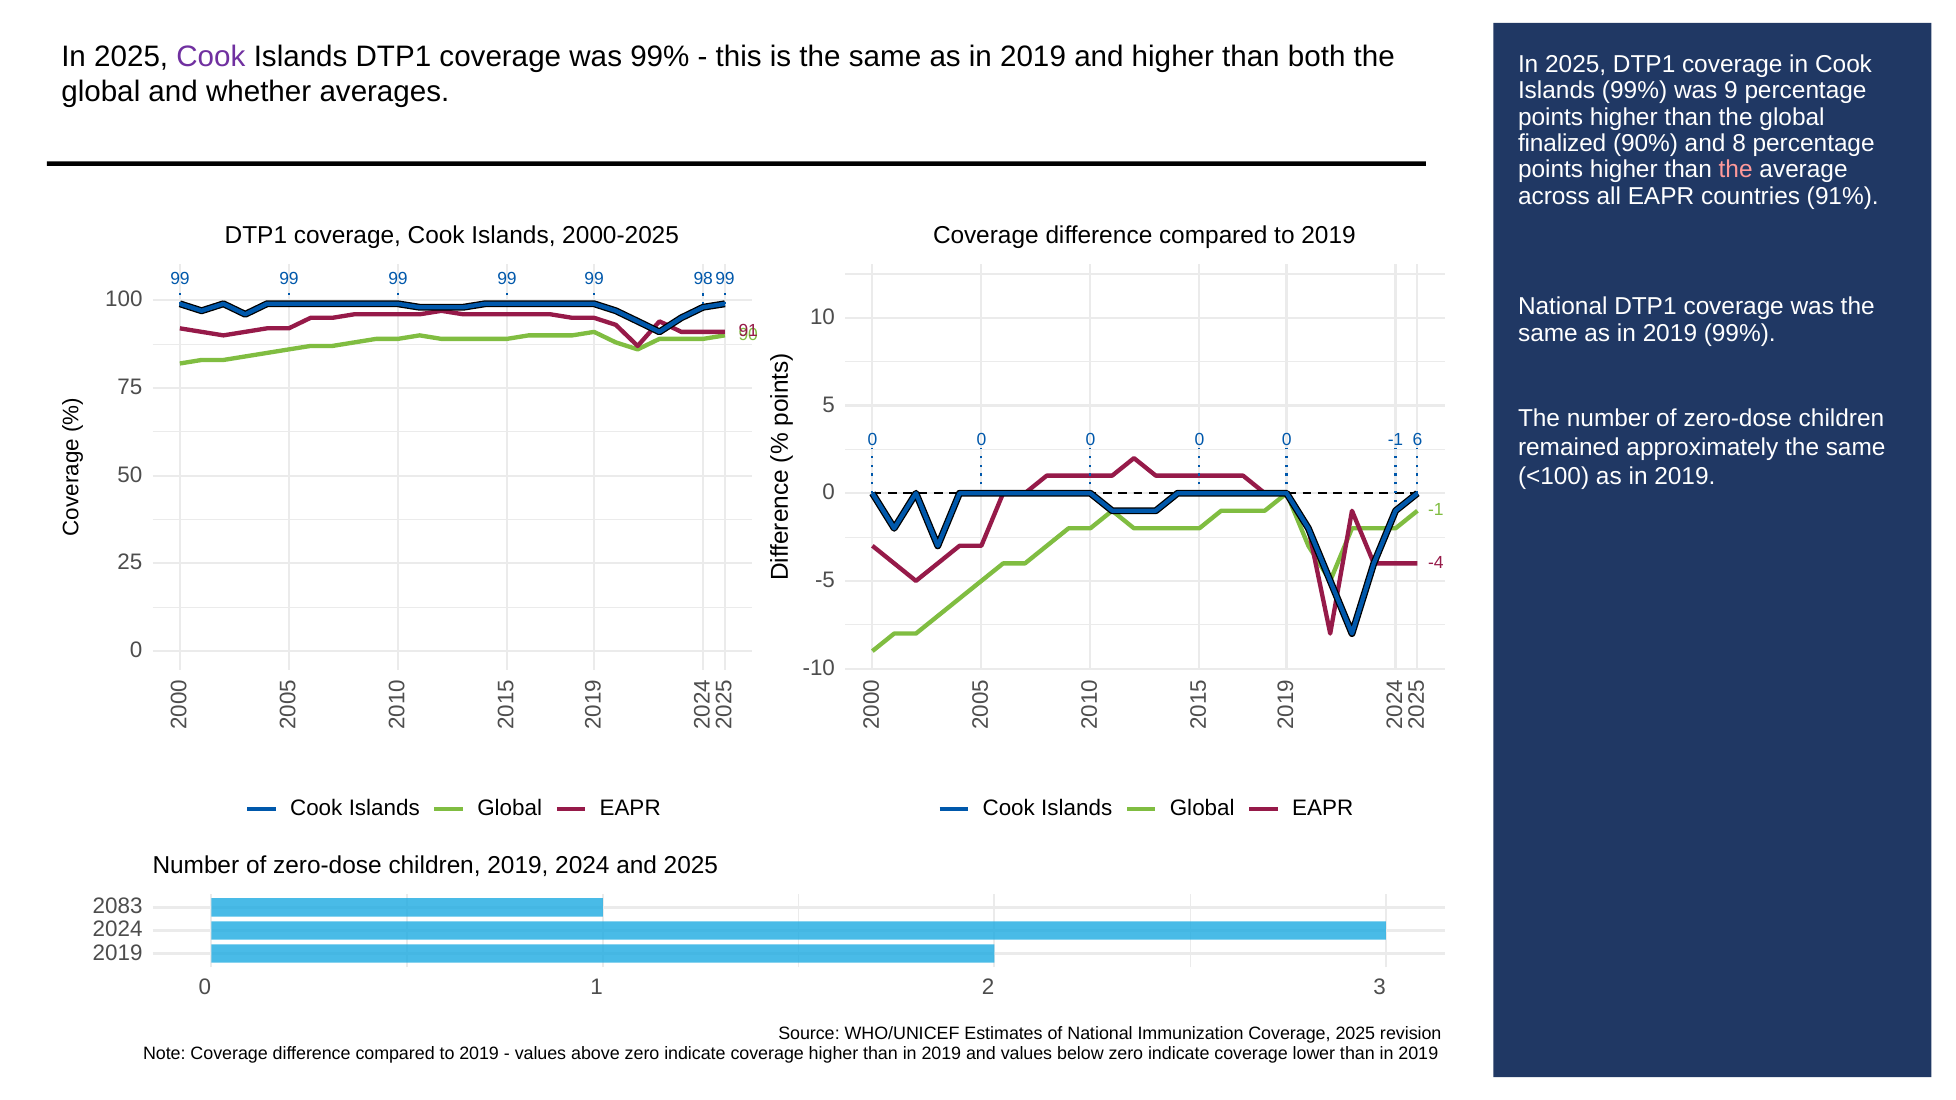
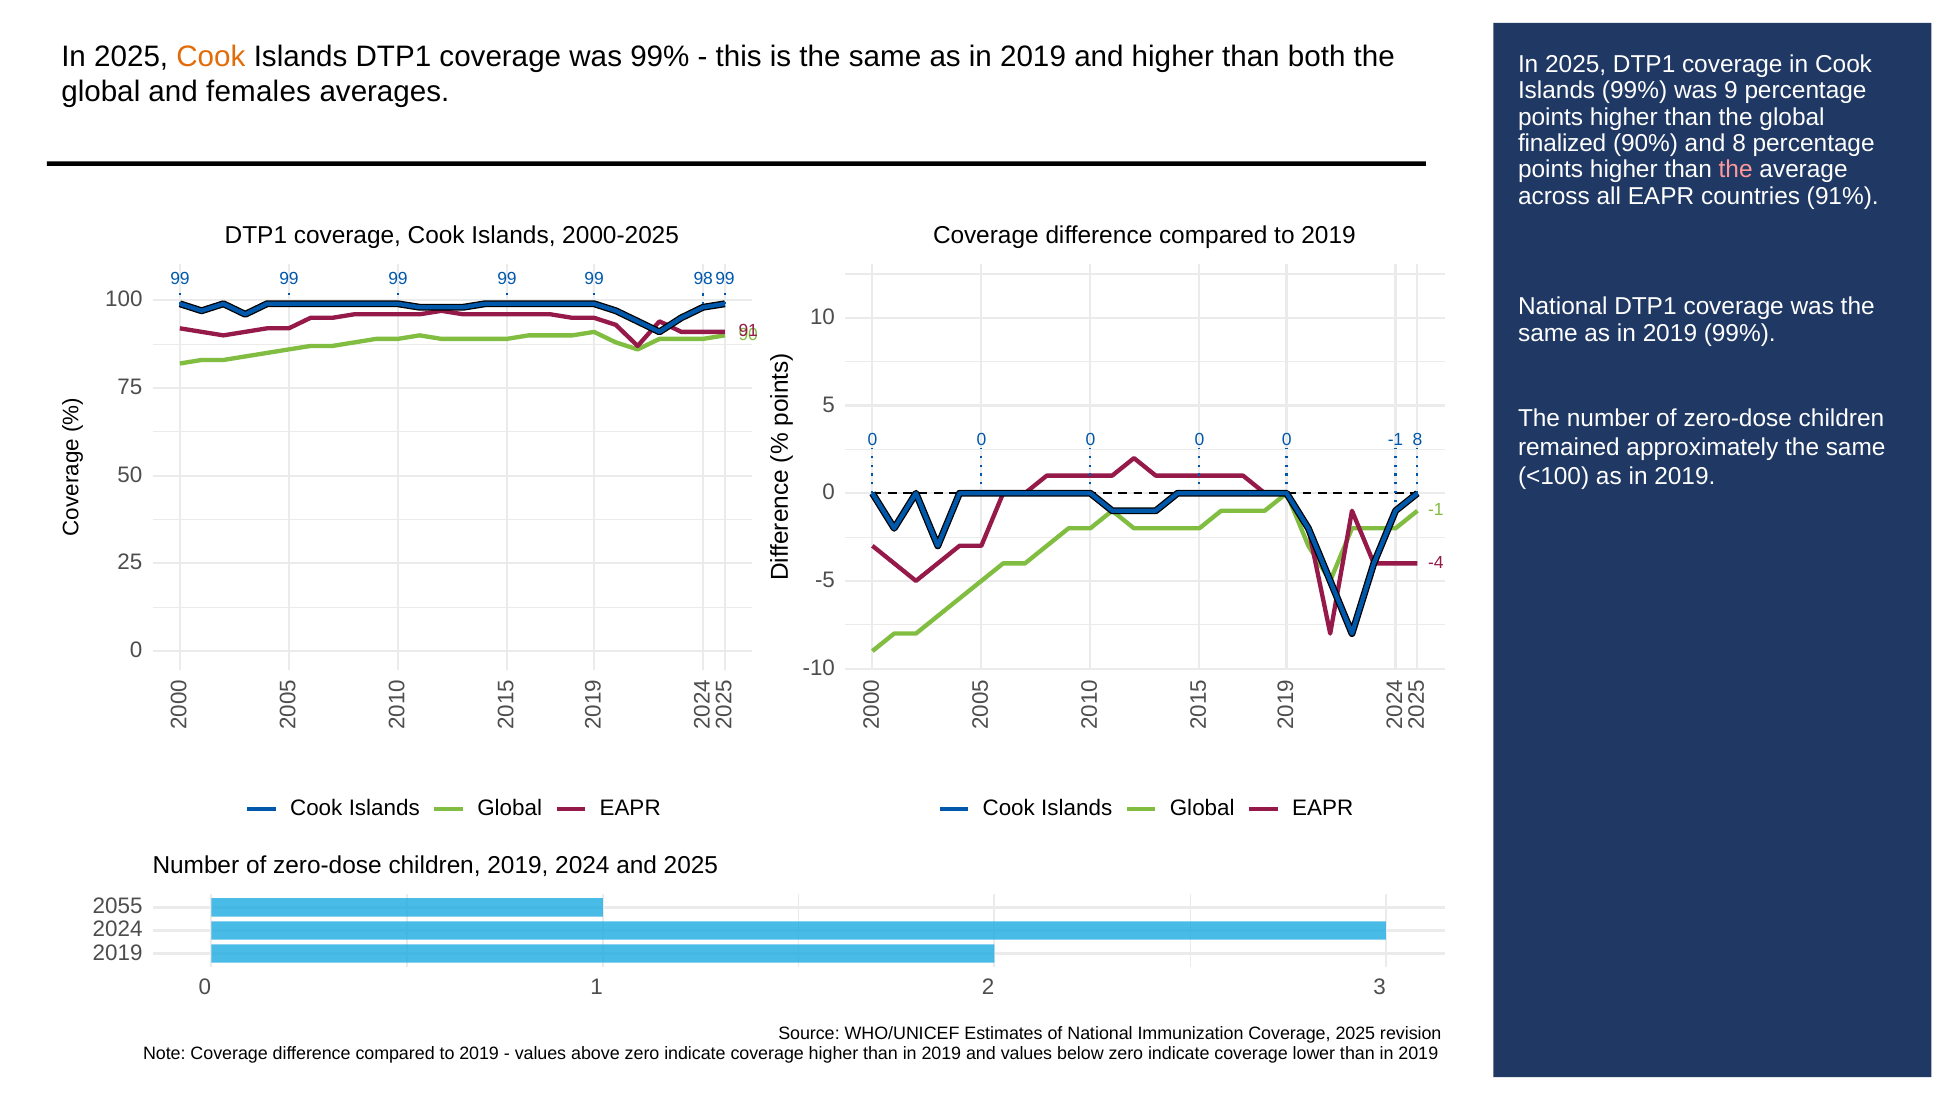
Cook colour: purple -> orange (211, 56)
whether: whether -> females (259, 92)
-1 6: 6 -> 8 (1417, 440)
2083: 2083 -> 2055 (118, 907)
